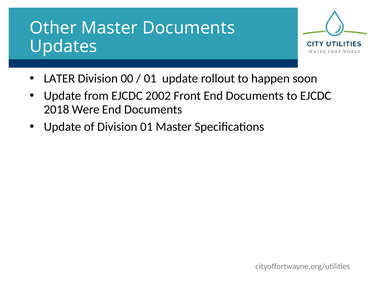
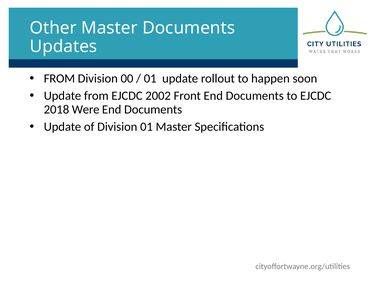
LATER: LATER -> FROM (59, 78)
